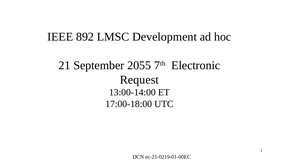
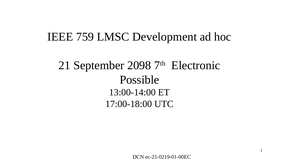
892: 892 -> 759 (85, 37)
2055: 2055 -> 2098 (139, 65)
Request: Request -> Possible (139, 80)
